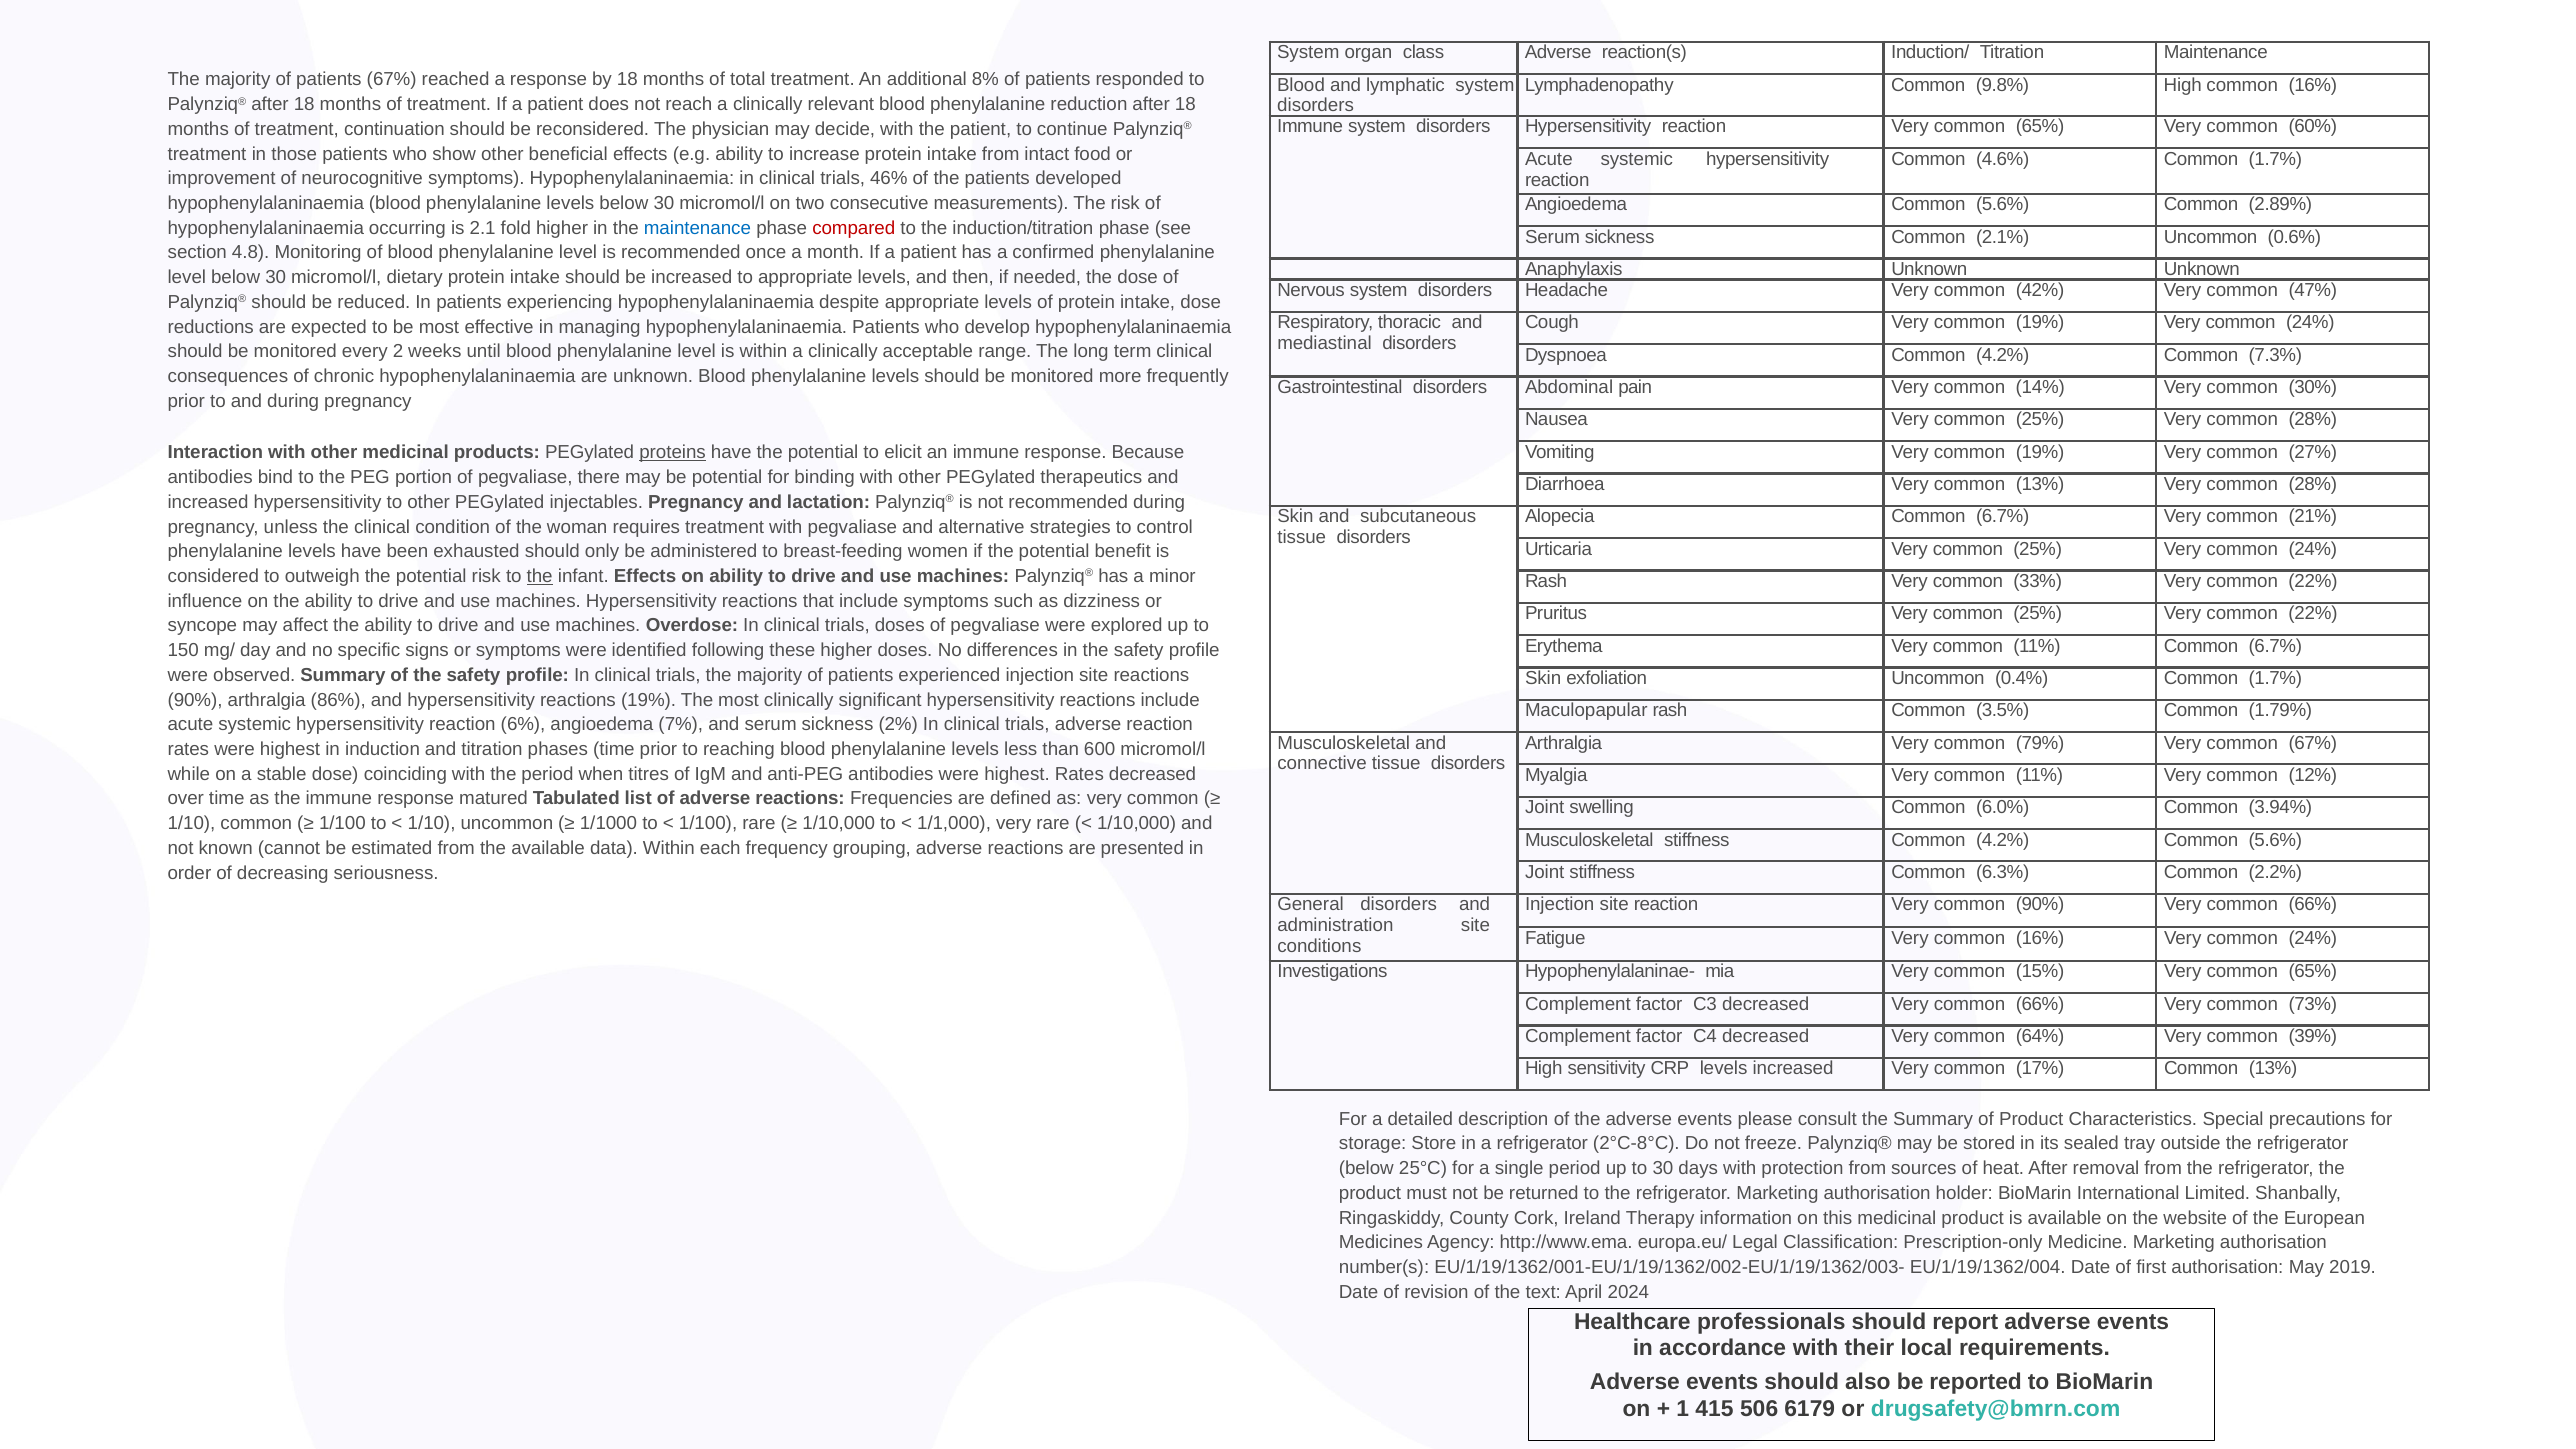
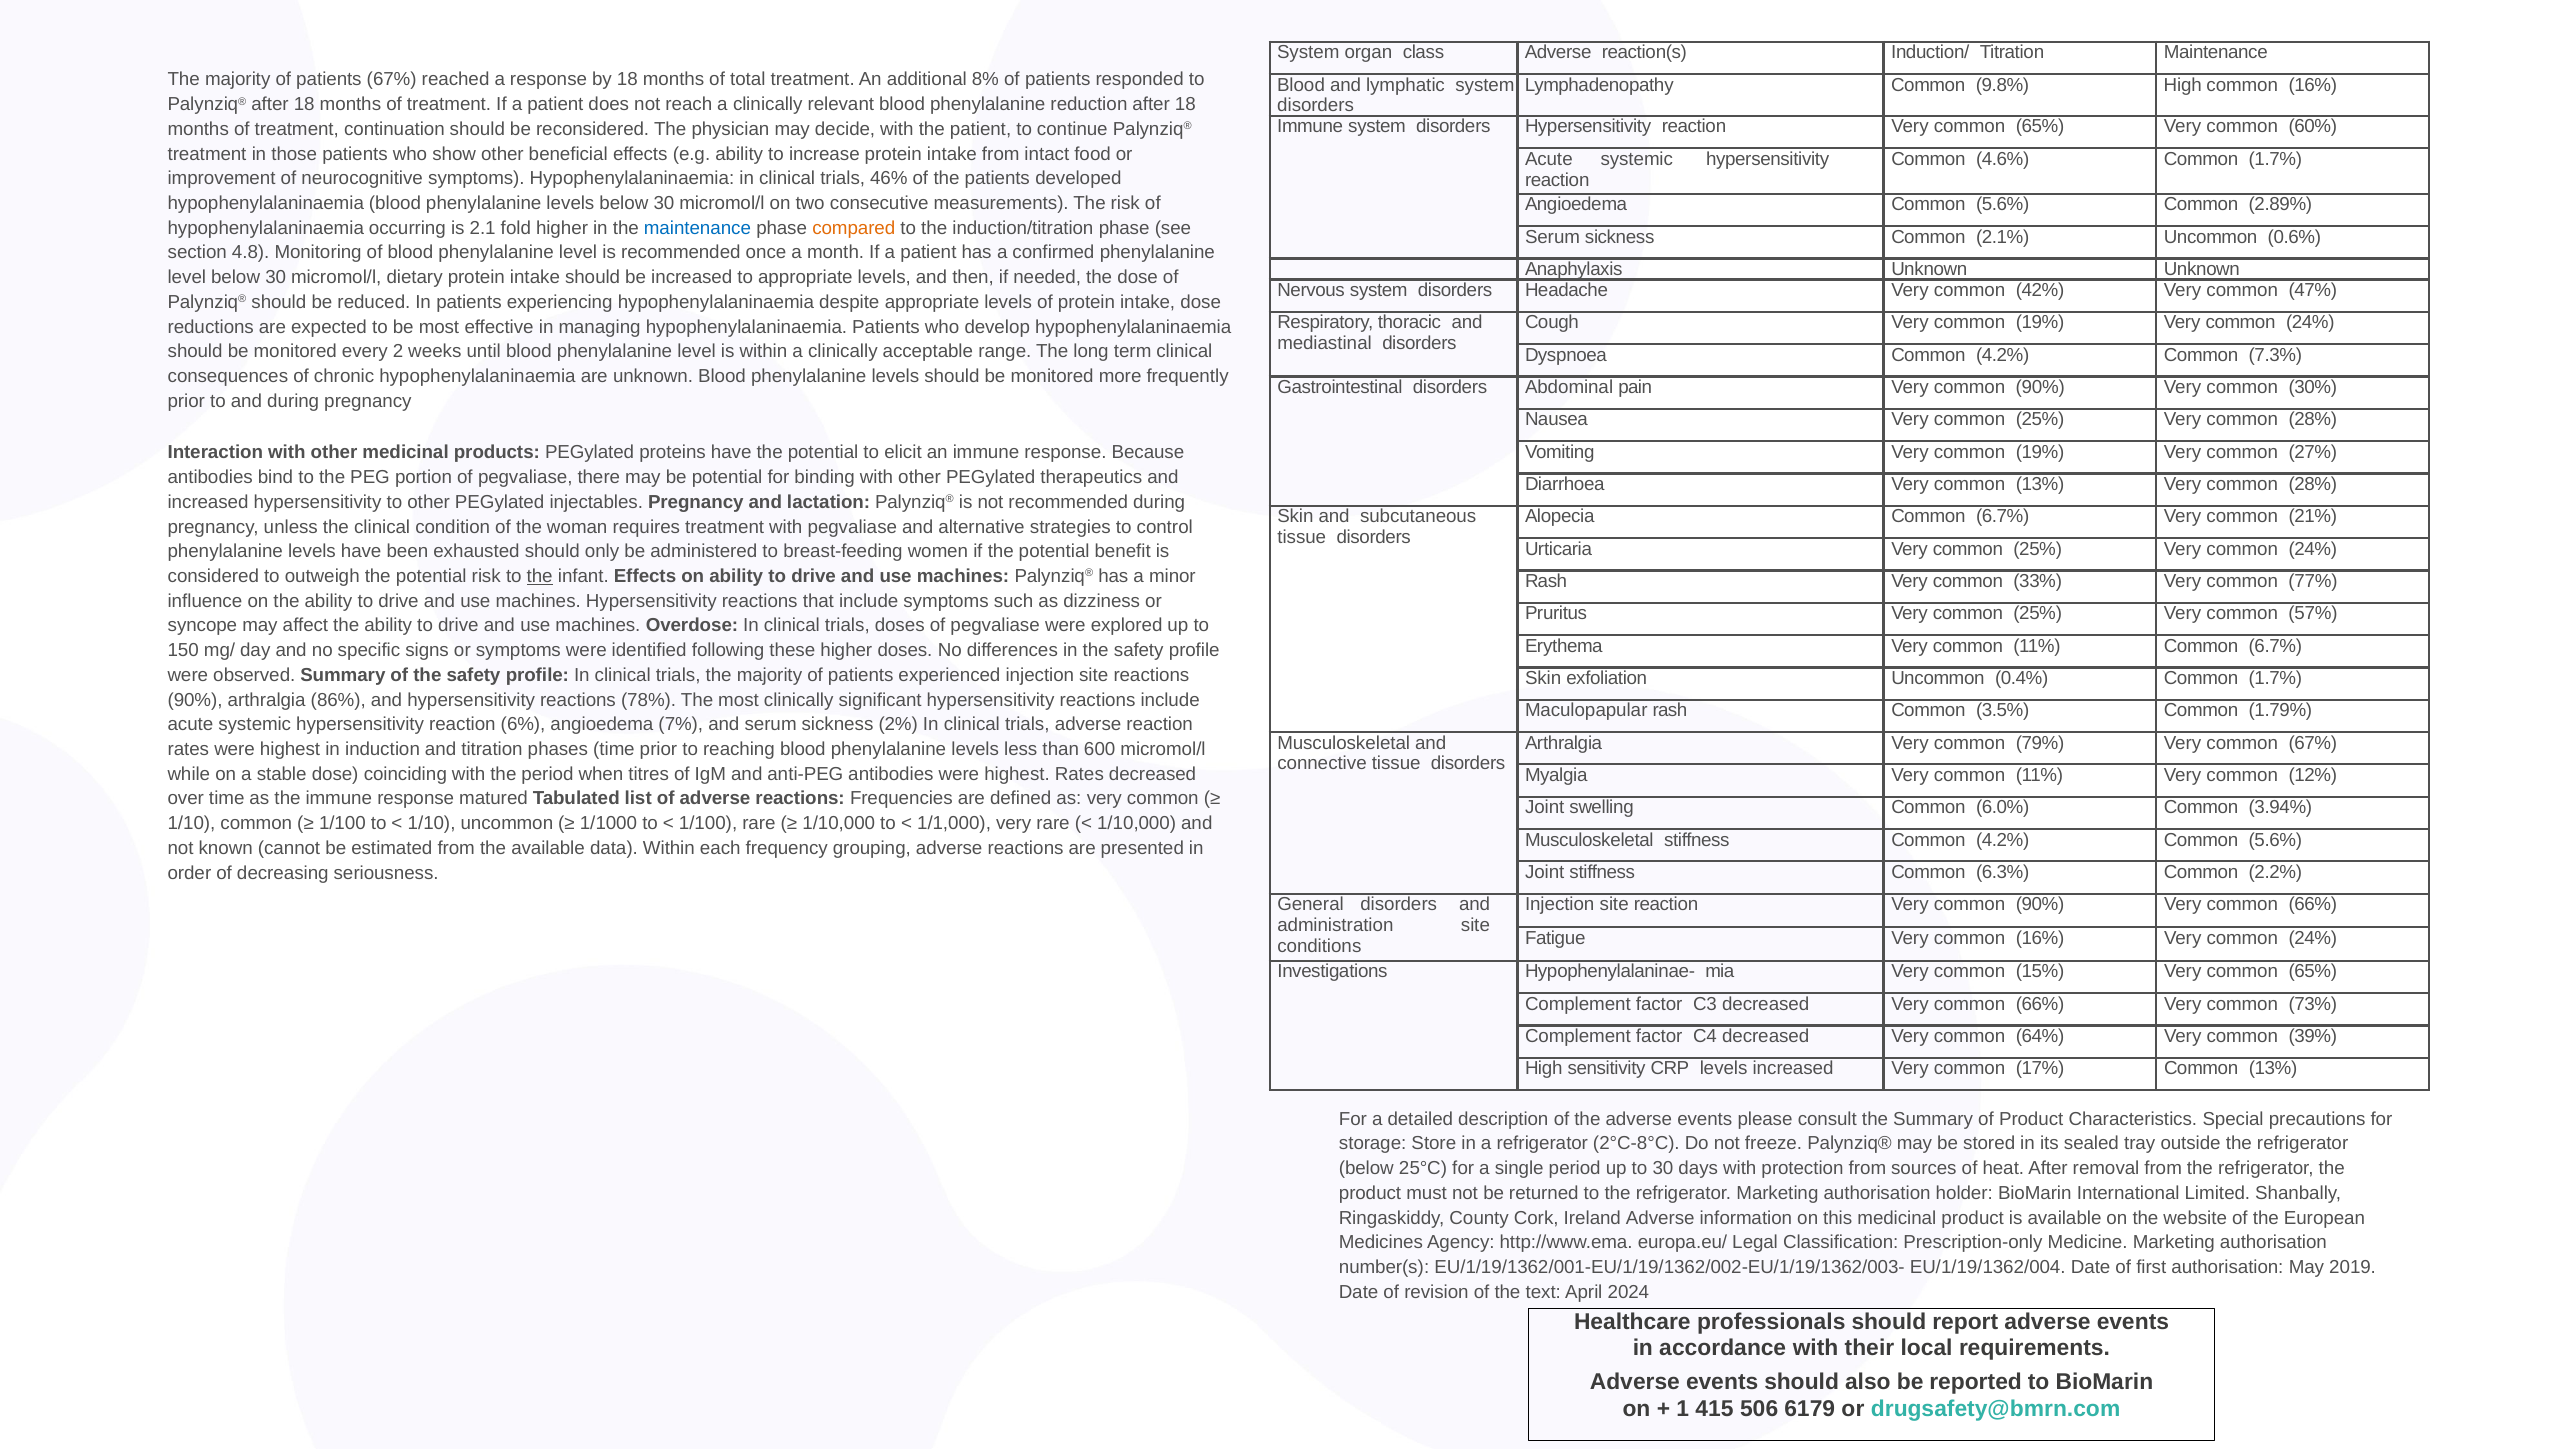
compared colour: red -> orange (854, 228)
pain Very common 14%: 14% -> 90% (2040, 387)
proteins underline: present -> none (673, 453)
33% Very common 22%: 22% -> 77% (2313, 581)
25% Very common 22%: 22% -> 57% (2313, 614)
reactions 19%: 19% -> 78% (649, 700)
Ireland Therapy: Therapy -> Adverse (1660, 1218)
